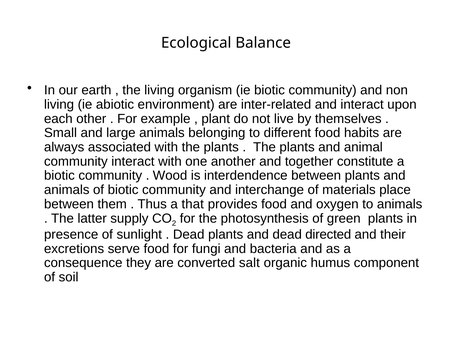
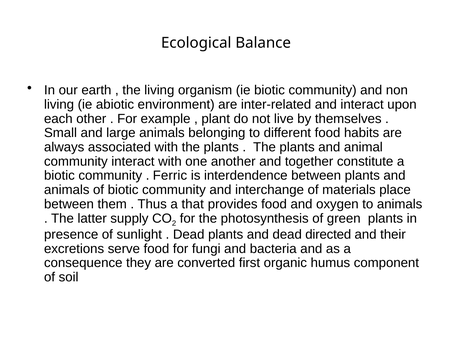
Wood: Wood -> Ferric (170, 176)
salt: salt -> first (249, 263)
